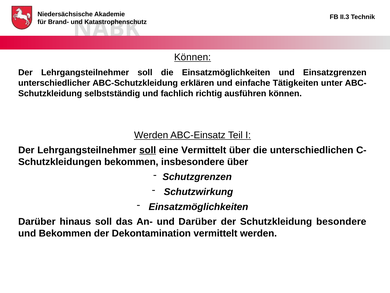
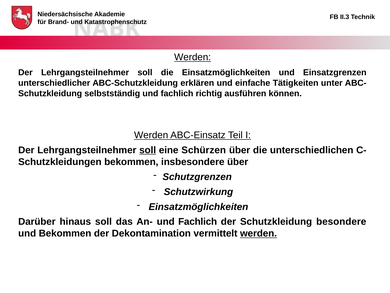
Können: Können -> Werden (193, 57)
eine Vermittelt: Vermittelt -> Schürzen (204, 150)
An- und Darüber: Darüber -> Fachlich (198, 221)
werden underline: none -> present (259, 233)
